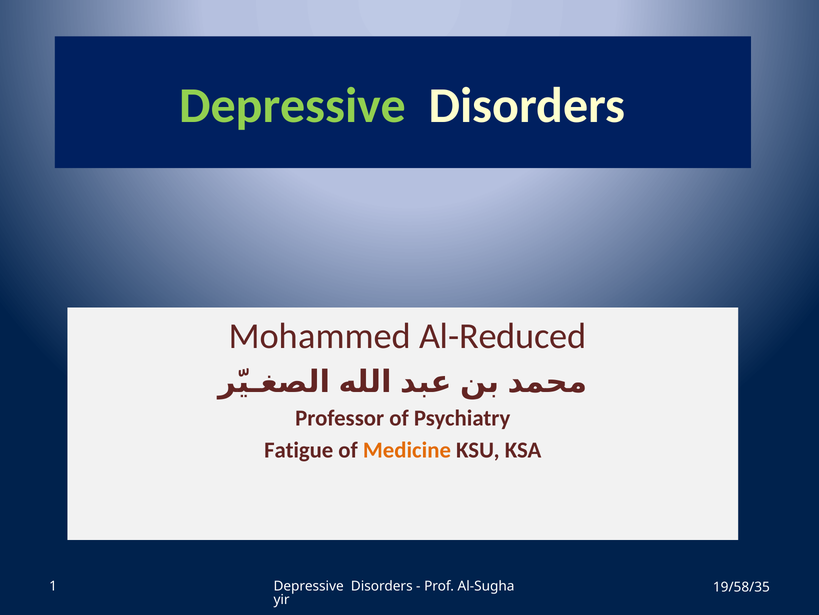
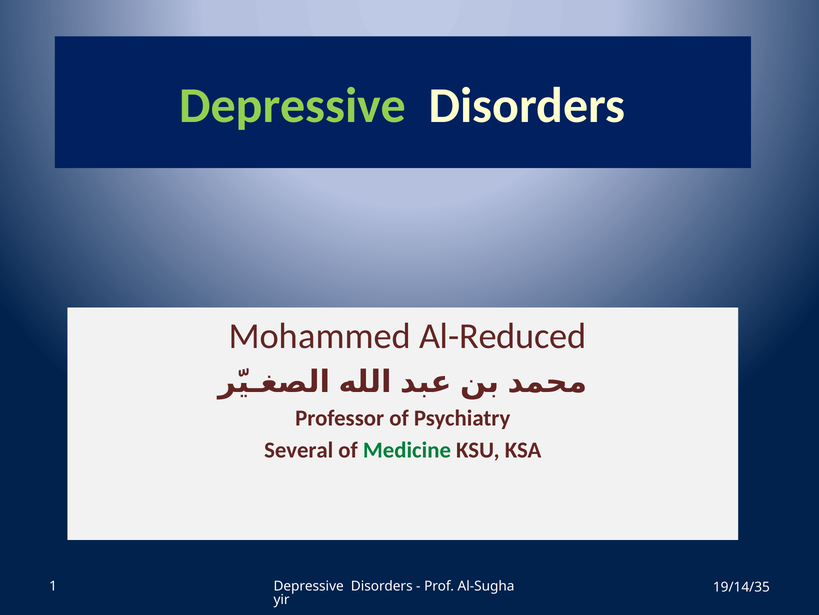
Fatigue: Fatigue -> Several (299, 450)
Medicine colour: orange -> green (407, 450)
19/58/35: 19/58/35 -> 19/14/35 (741, 587)
